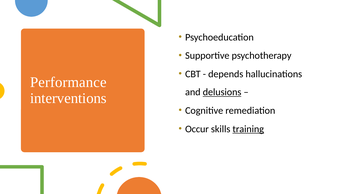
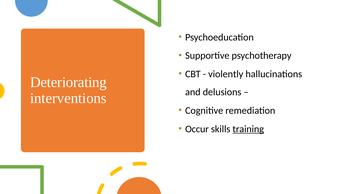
depends: depends -> violently (226, 74)
Performance: Performance -> Deteriorating (68, 82)
delusions underline: present -> none (222, 92)
